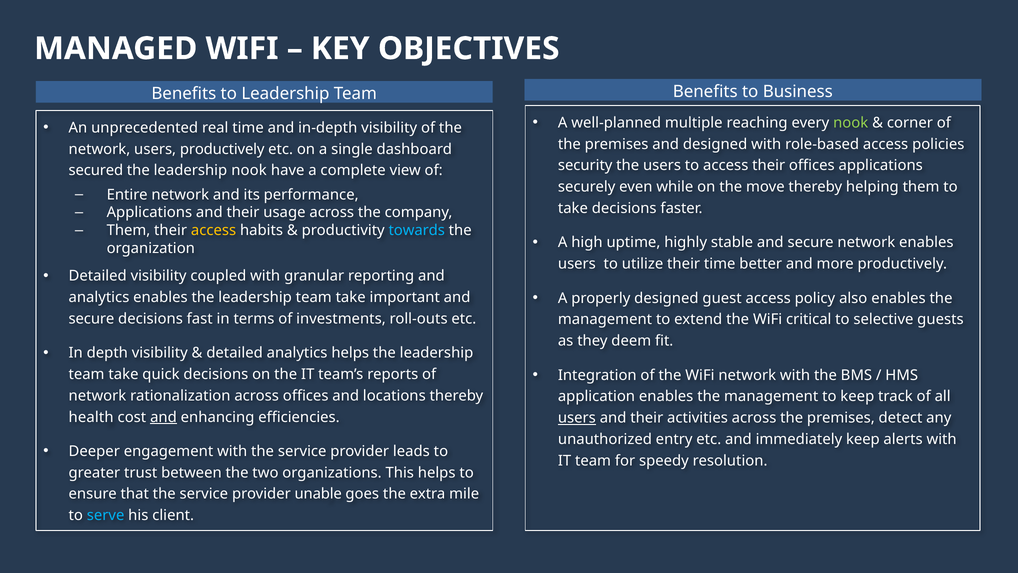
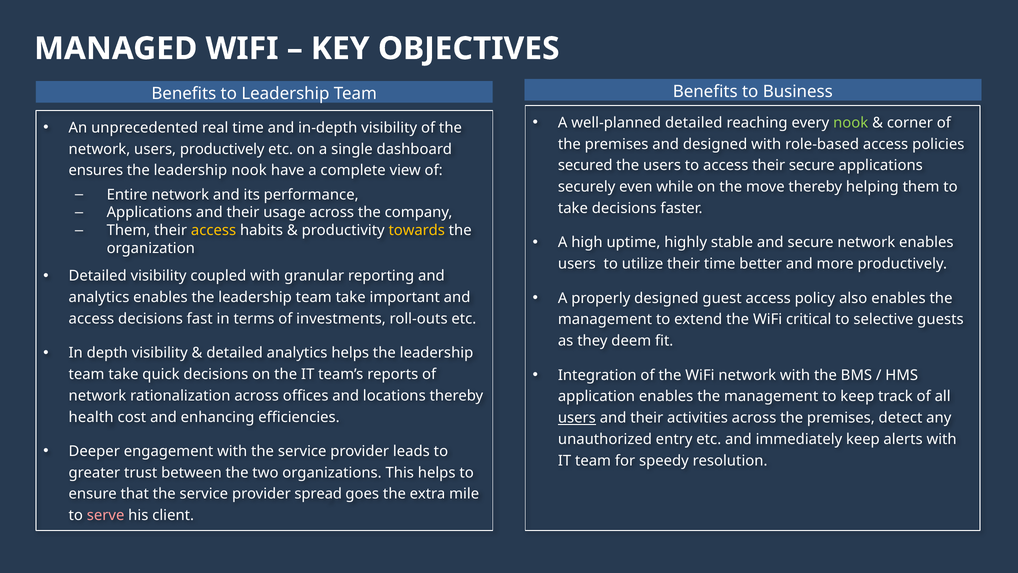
well-planned multiple: multiple -> detailed (694, 123)
security: security -> secured (585, 165)
their offices: offices -> secure (812, 165)
secured: secured -> ensures (96, 170)
towards colour: light blue -> yellow (417, 230)
secure: secure -> access (91, 319)
and underline: present -> none (163, 417)
unable: unable -> spread (318, 494)
serve colour: light blue -> pink (106, 515)
